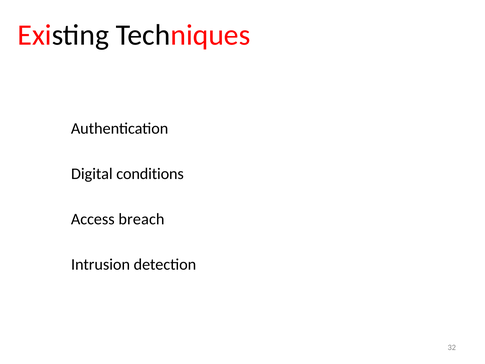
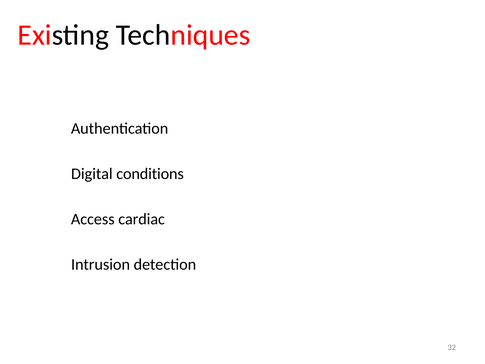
breach: breach -> cardiac (142, 219)
